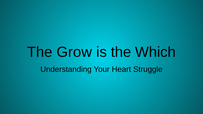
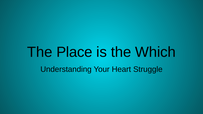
Grow: Grow -> Place (74, 52)
